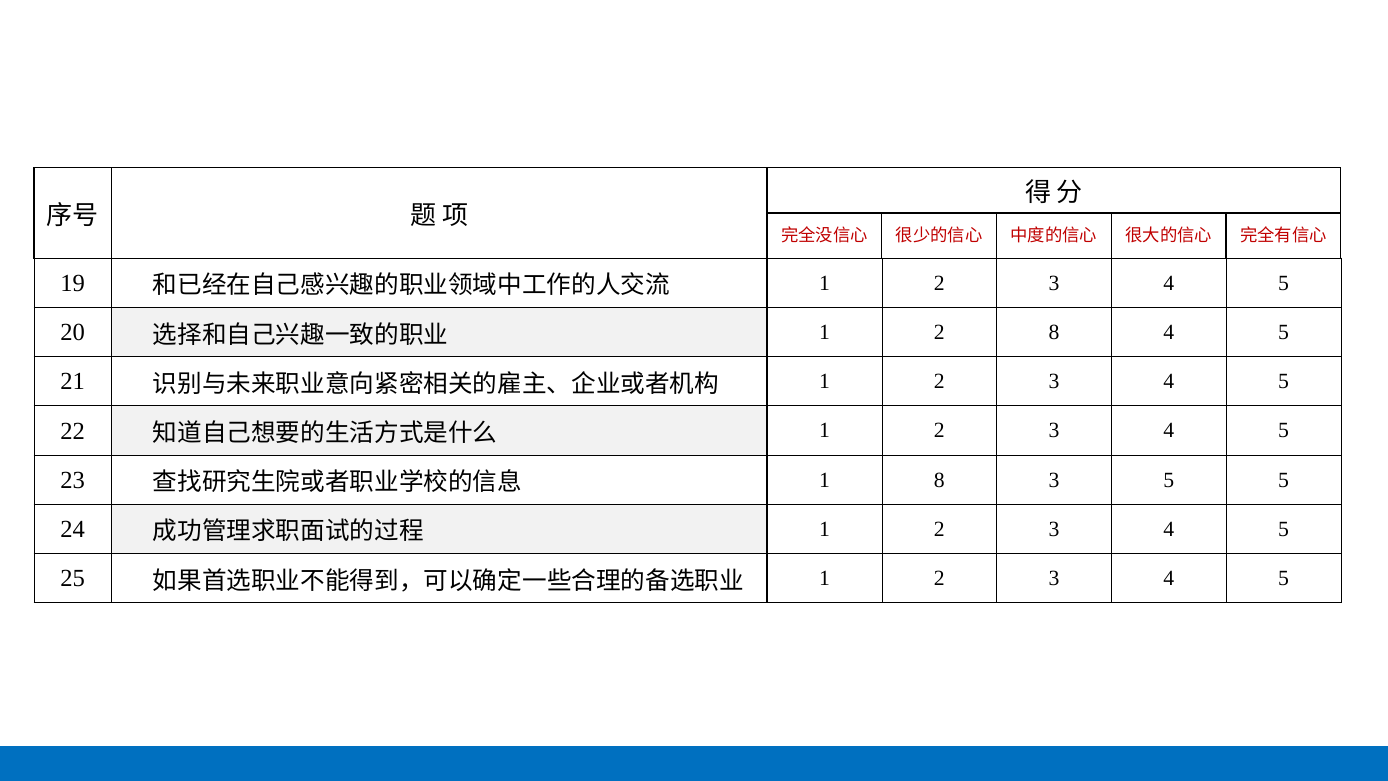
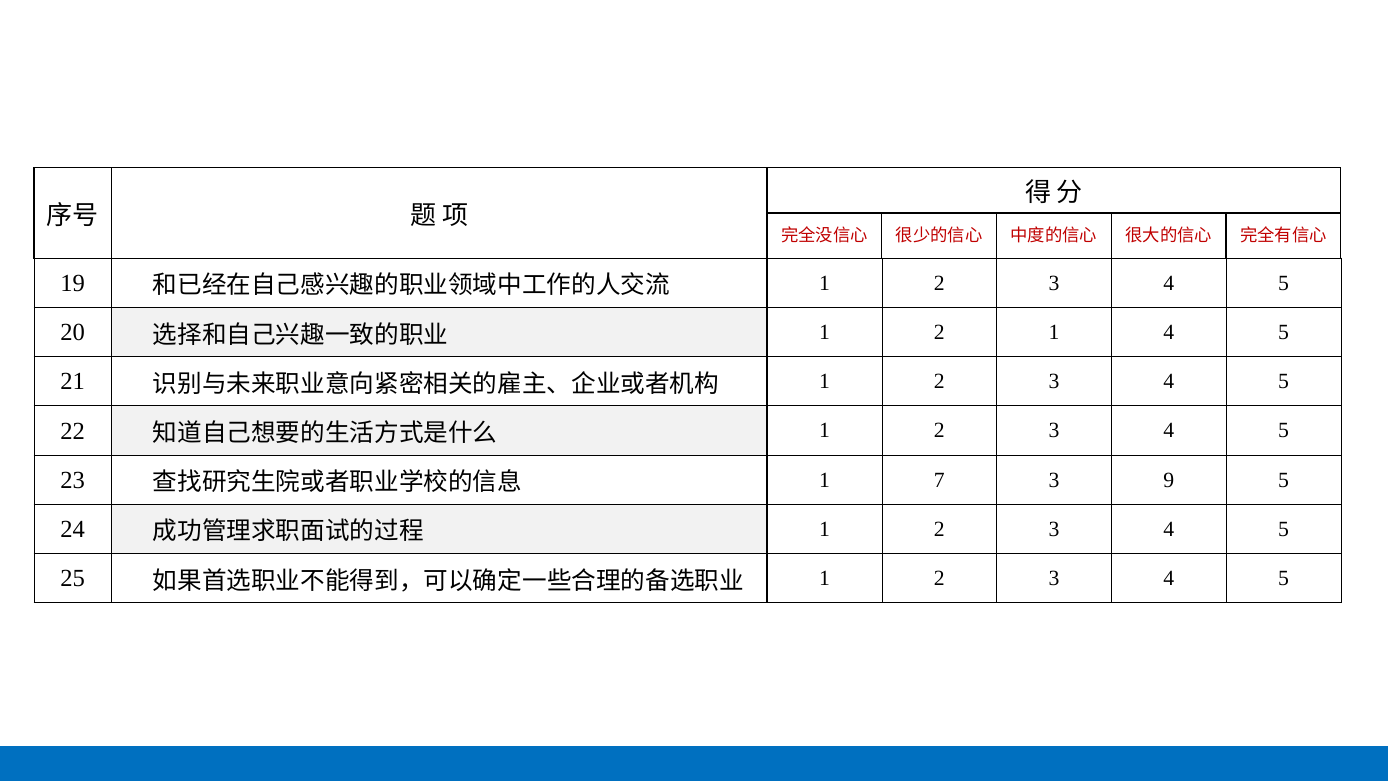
2 8: 8 -> 1 (1054, 332)
1 8: 8 -> 7 (939, 480)
3 5: 5 -> 9 (1169, 480)
